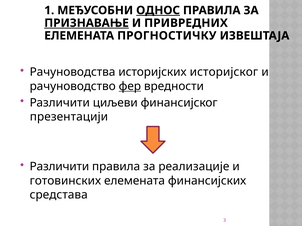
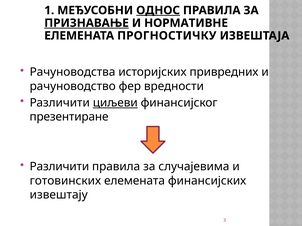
ПРИВРЕДНИХ: ПРИВРЕДНИХ -> НОРМАТИВНЕ (186, 23)
историјског: историјског -> привредних (224, 72)
фер underline: present -> none (130, 86)
циљеви underline: none -> present (115, 103)
презентацији: презентацији -> презентиране (69, 117)
реализације: реализације -> случајевима (194, 167)
средстава: средстава -> извештају (59, 195)
